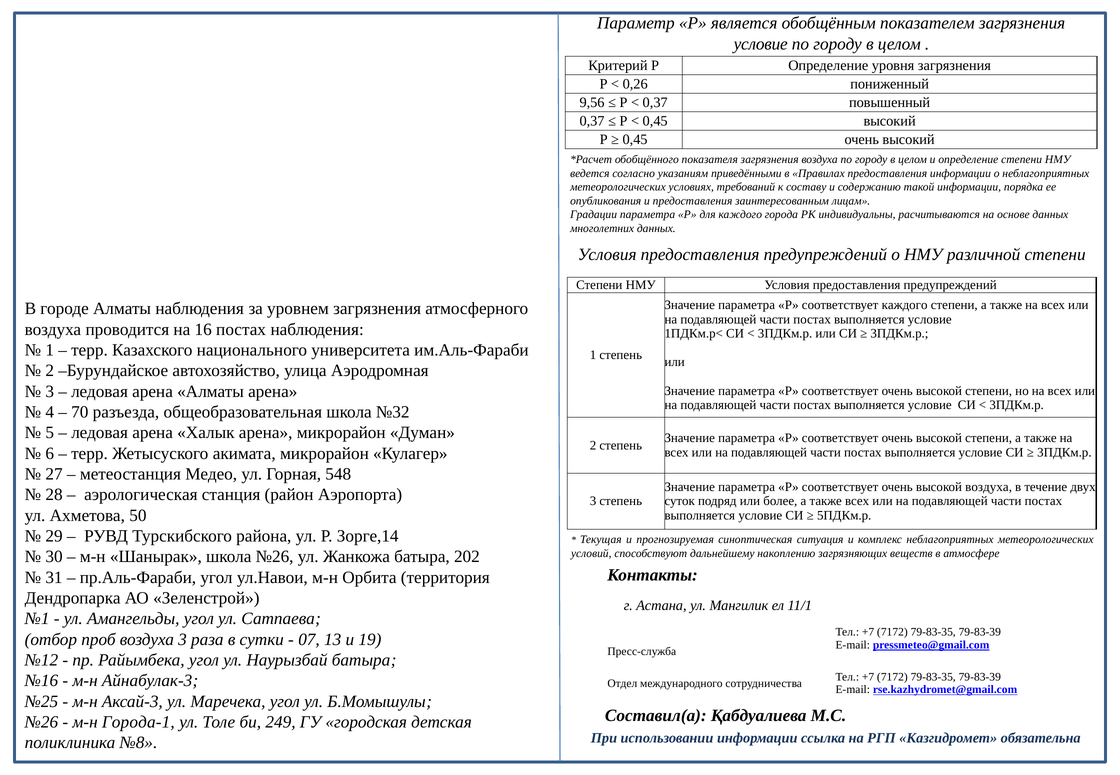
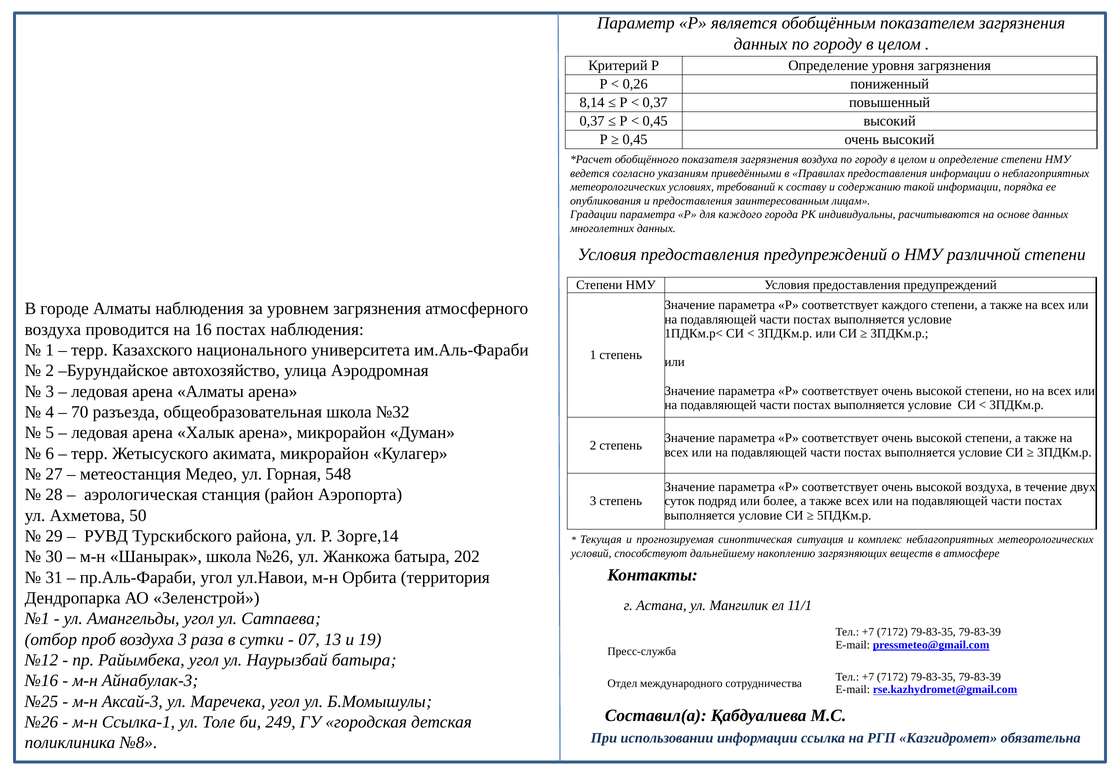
условие: условие -> данных (761, 44)
9,56: 9,56 -> 8,14 (592, 102)
Города-1: Города-1 -> Ссылка-1 (138, 722)
